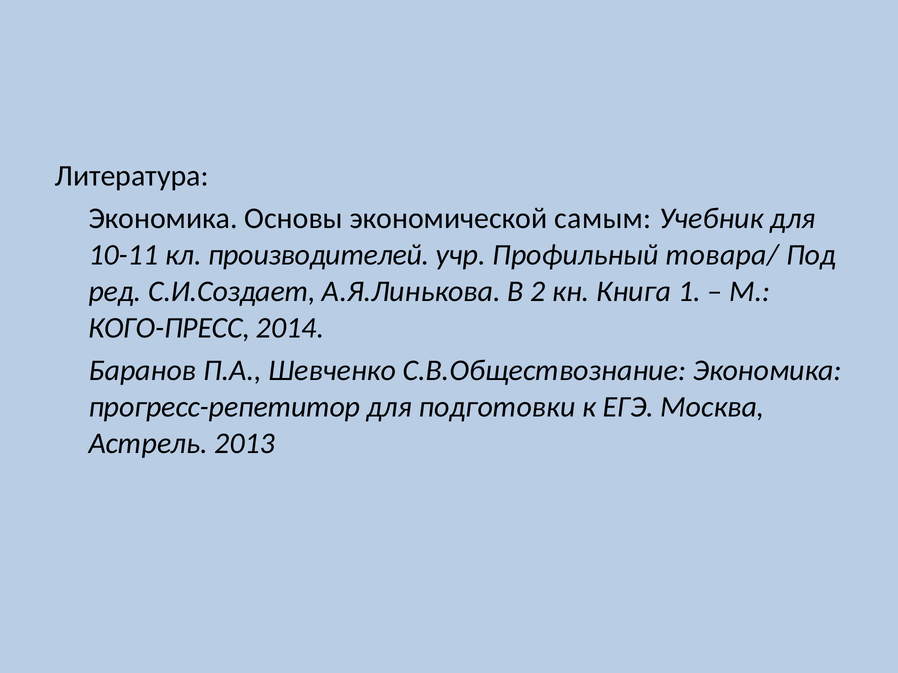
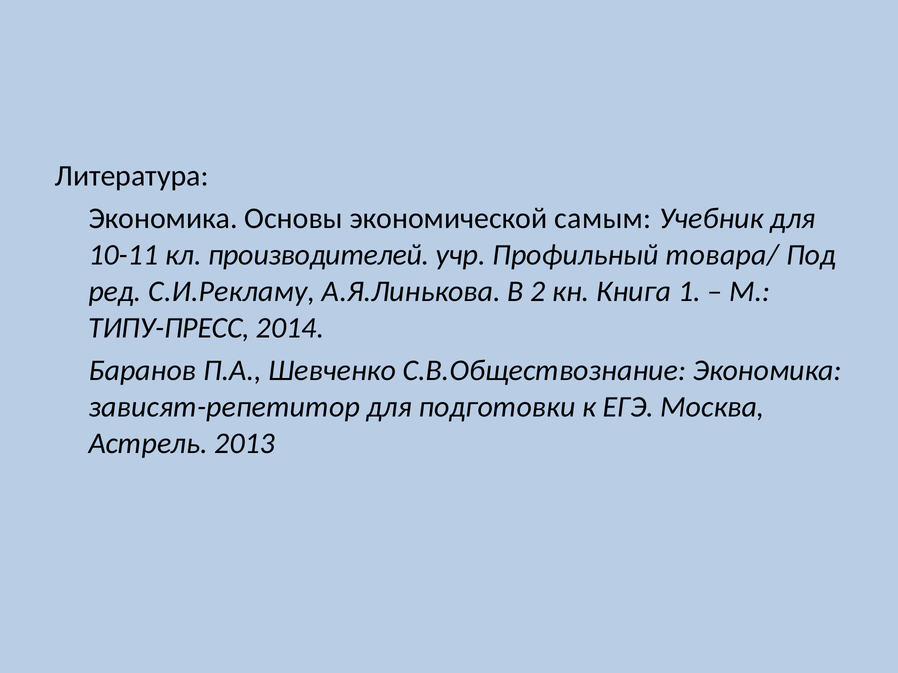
С.И.Создает: С.И.Создает -> С.И.Рекламу (232, 291)
КОГО-ПРЕСС: КОГО-ПРЕСС -> ТИПУ-ПРЕСС (169, 328)
прогресс-репетитор: прогресс-репетитор -> зависят-репетитор (224, 407)
